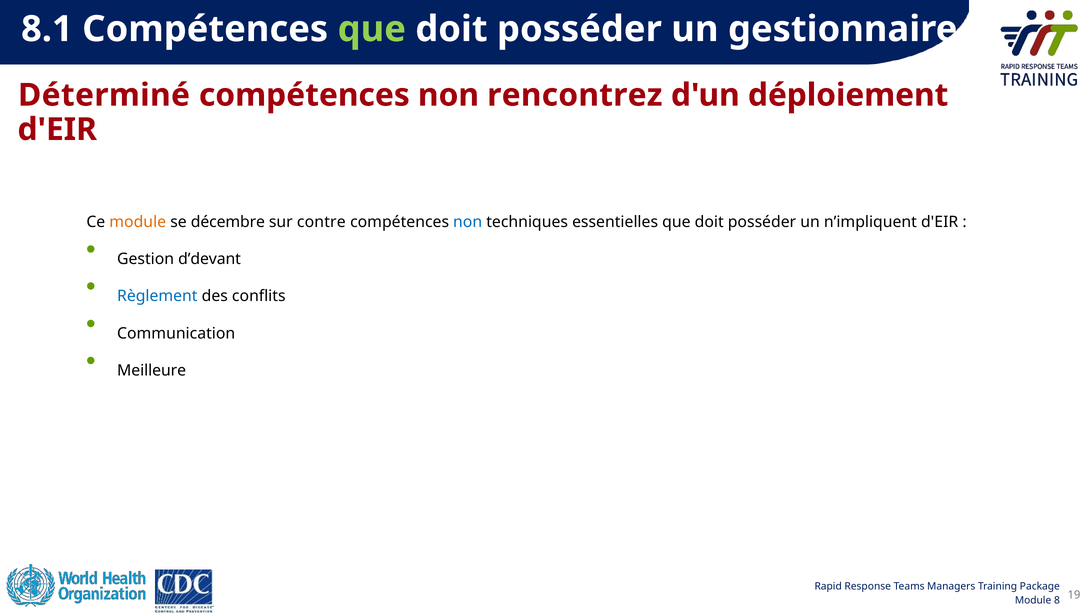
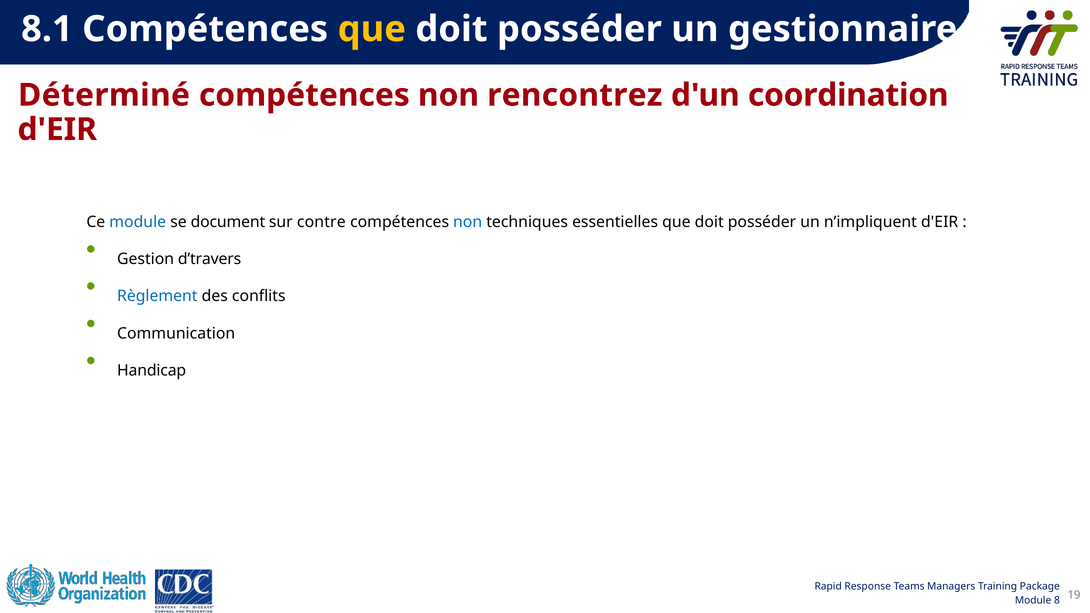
que colour: light green -> yellow (372, 29)
déploiement: déploiement -> coordination (848, 95)
module colour: orange -> blue (138, 222)
décembre: décembre -> document (228, 222)
d’devant: d’devant -> d’travers (210, 259)
Meilleure: Meilleure -> Handicap (152, 371)
